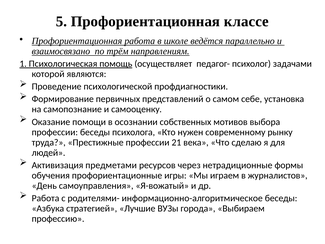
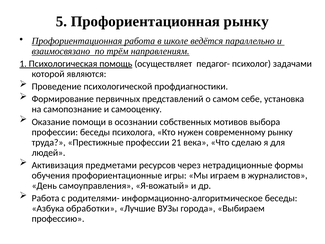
Профориентационная классе: классе -> рынку (246, 21)
стратегией: стратегией -> обработки (92, 208)
